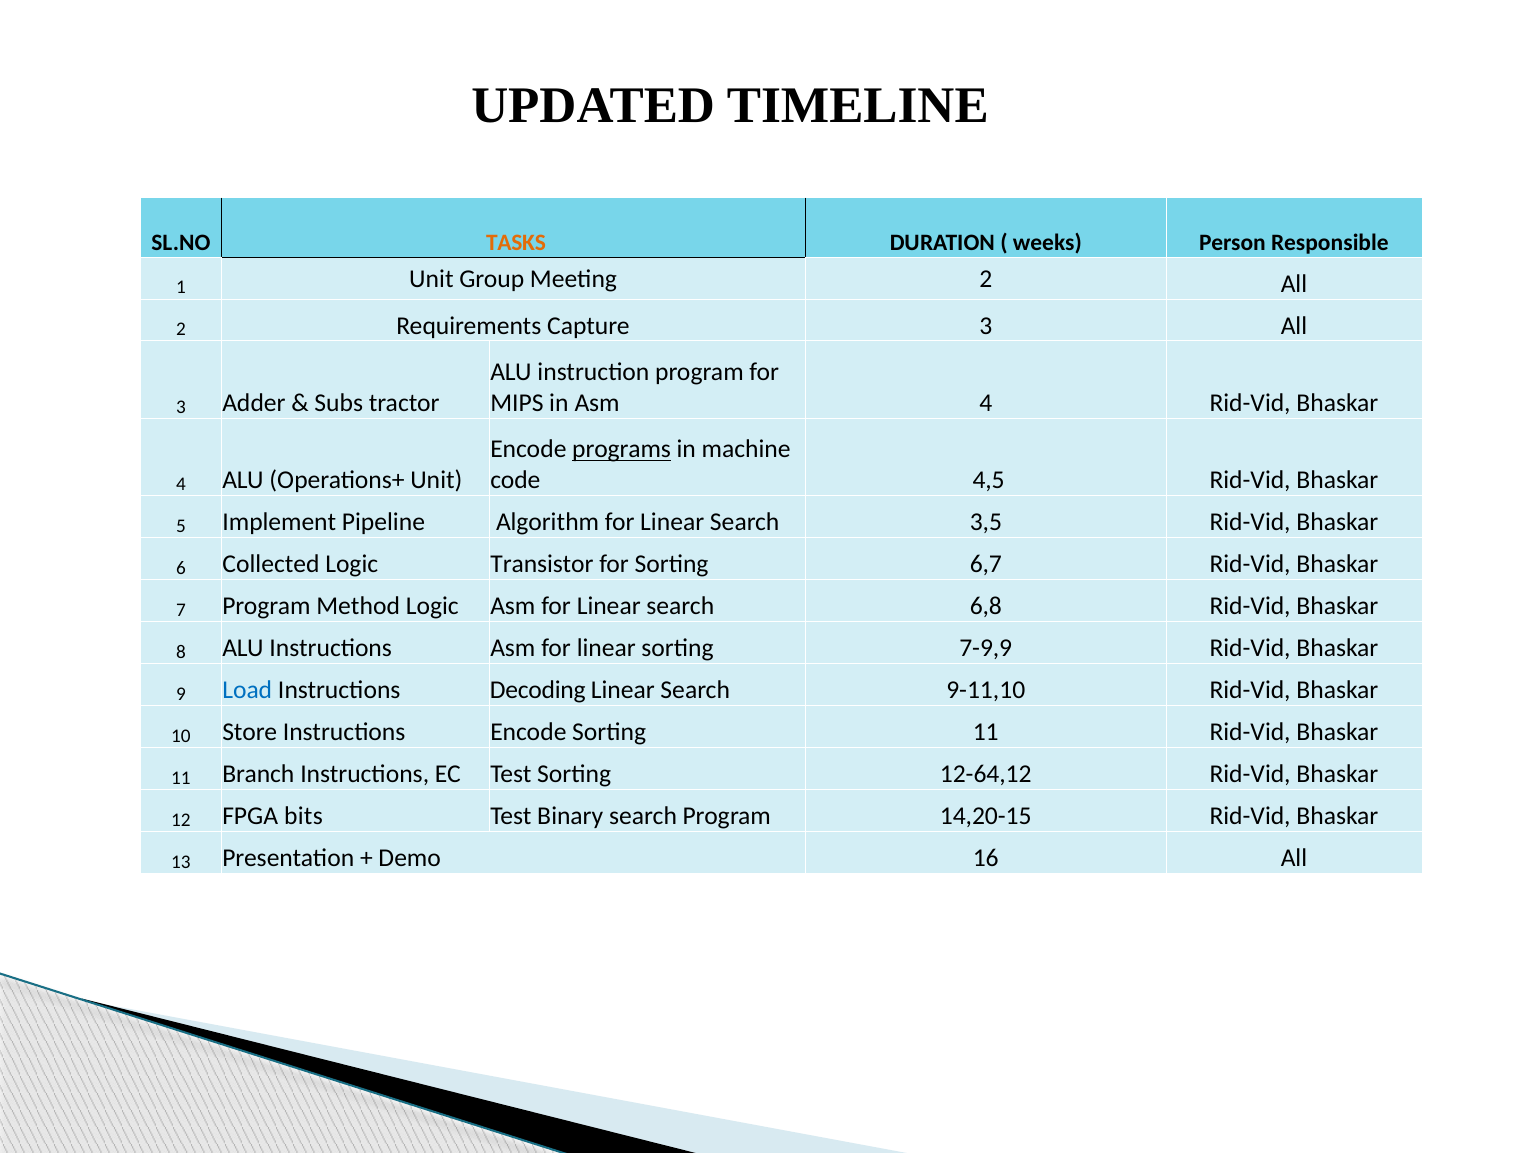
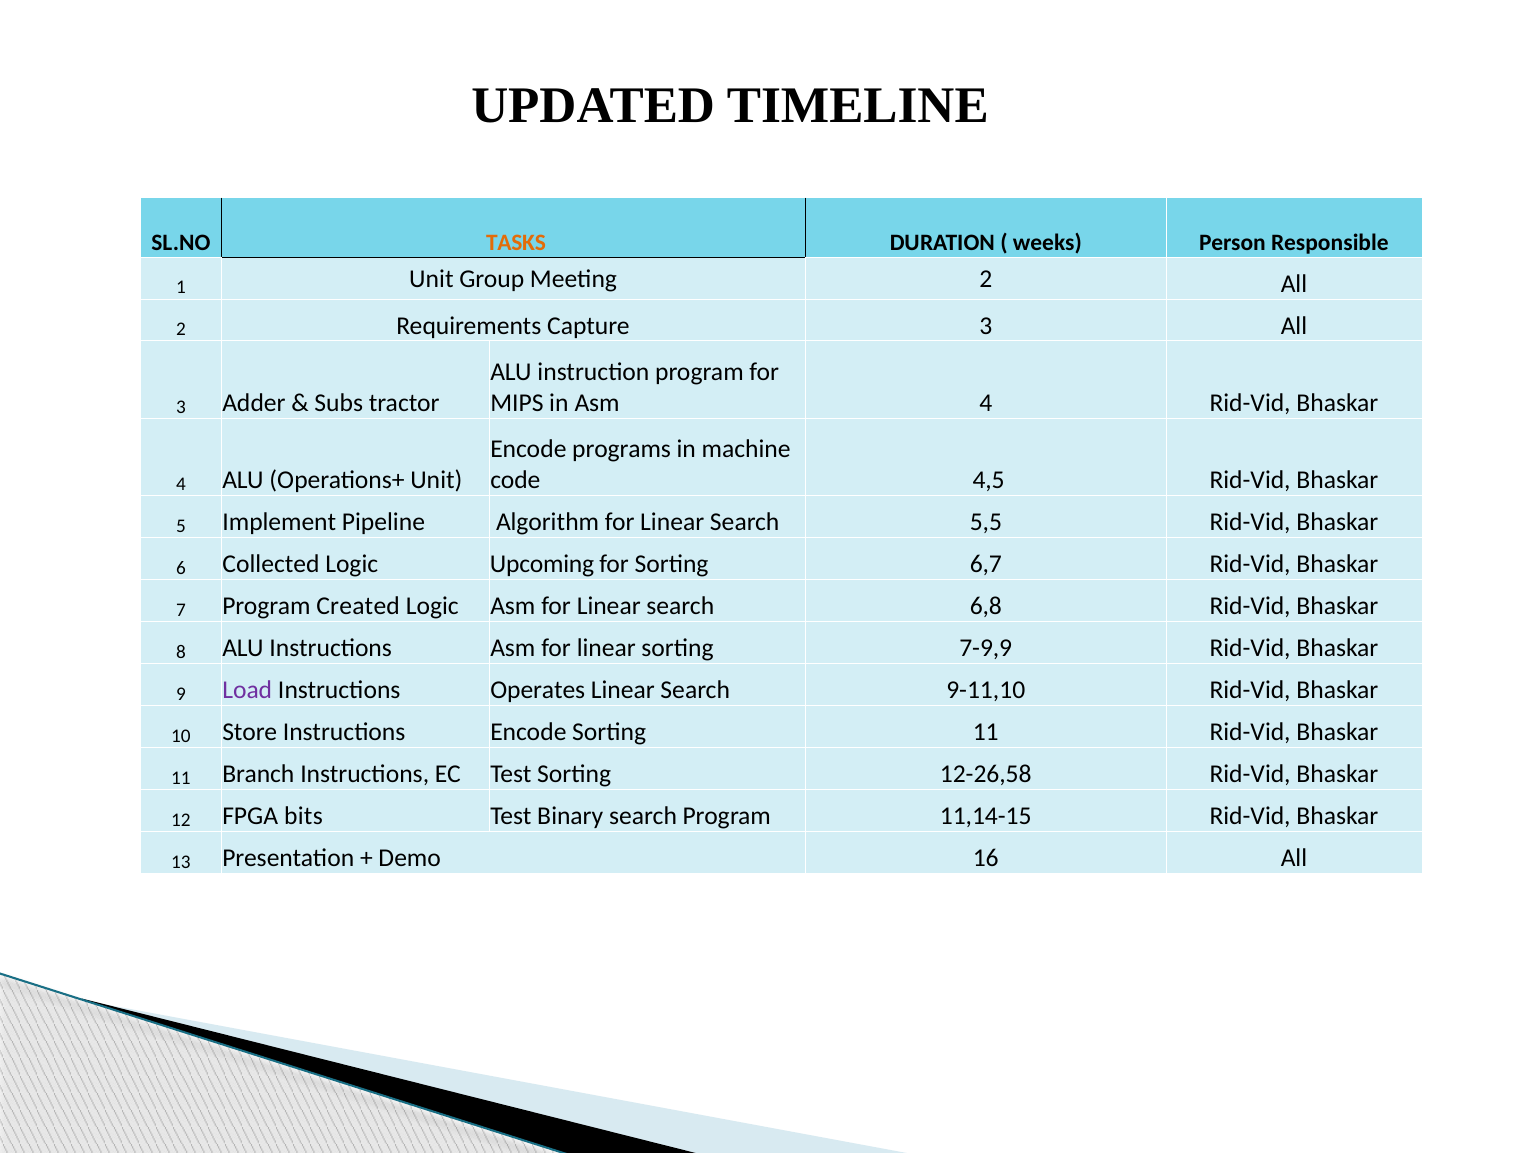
programs underline: present -> none (622, 449)
3,5: 3,5 -> 5,5 (986, 522)
Transistor: Transistor -> Upcoming (542, 564)
Method: Method -> Created (358, 606)
Load colour: blue -> purple (247, 690)
Decoding: Decoding -> Operates (538, 690)
12-64,12: 12-64,12 -> 12-26,58 (986, 774)
14,20-15: 14,20-15 -> 11,14-15 (986, 816)
